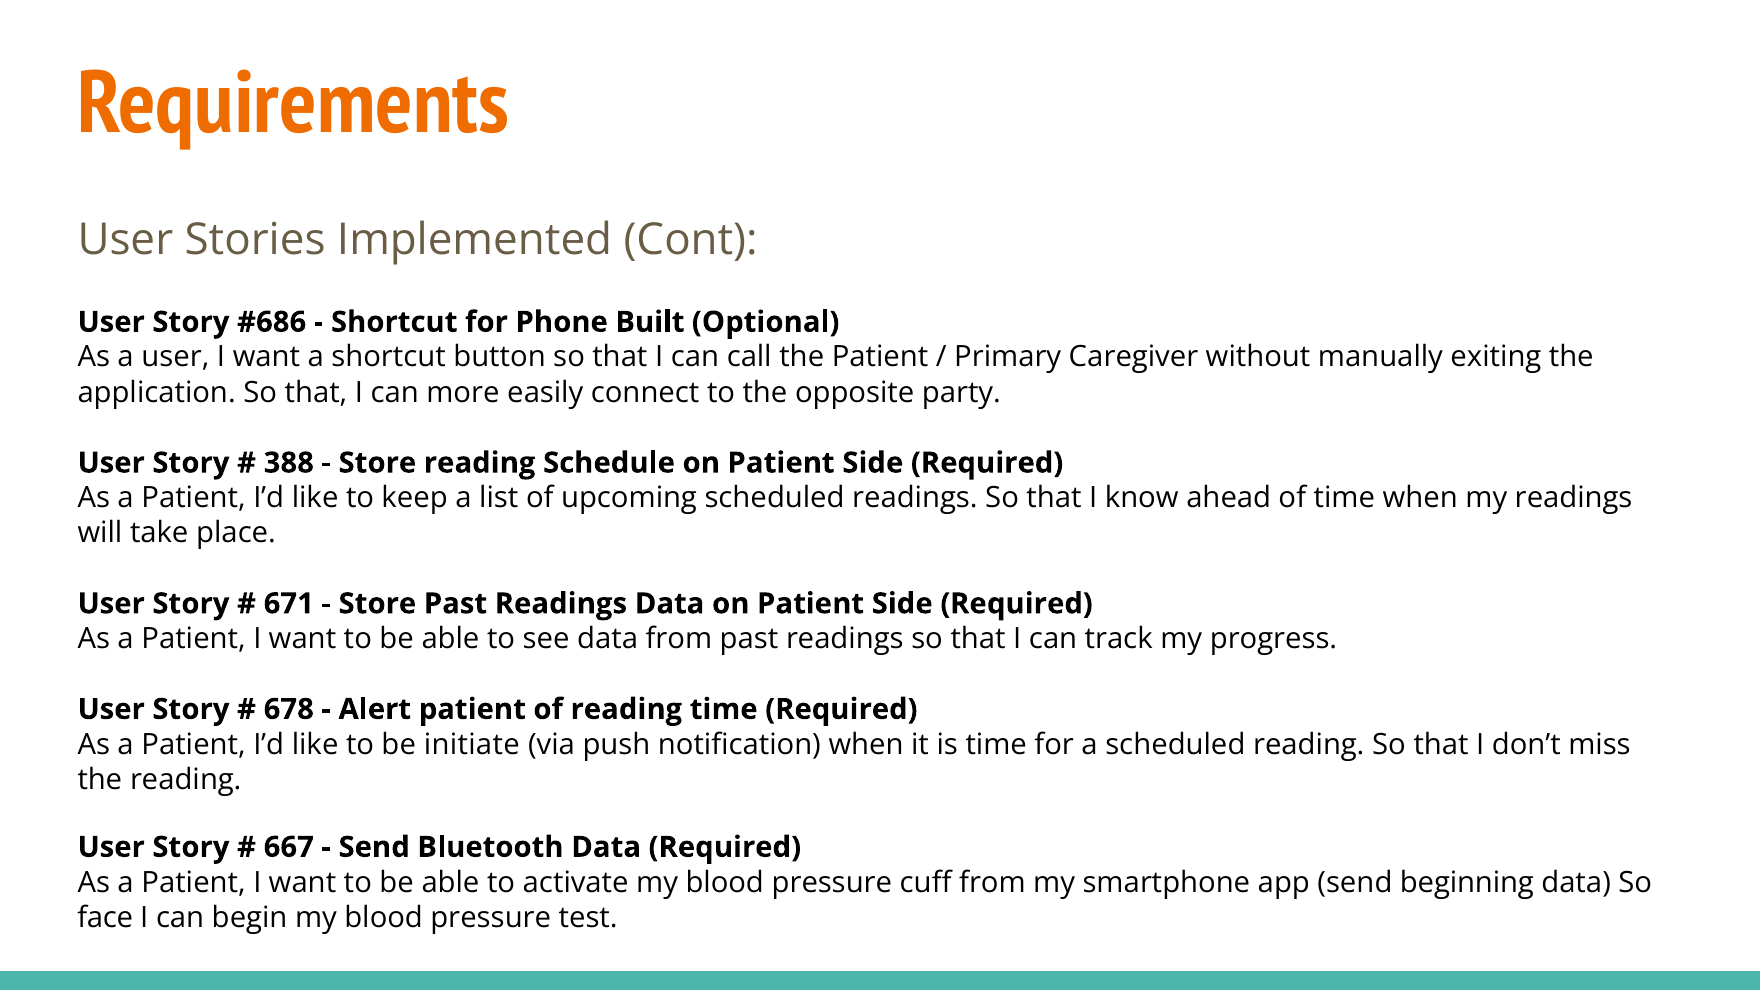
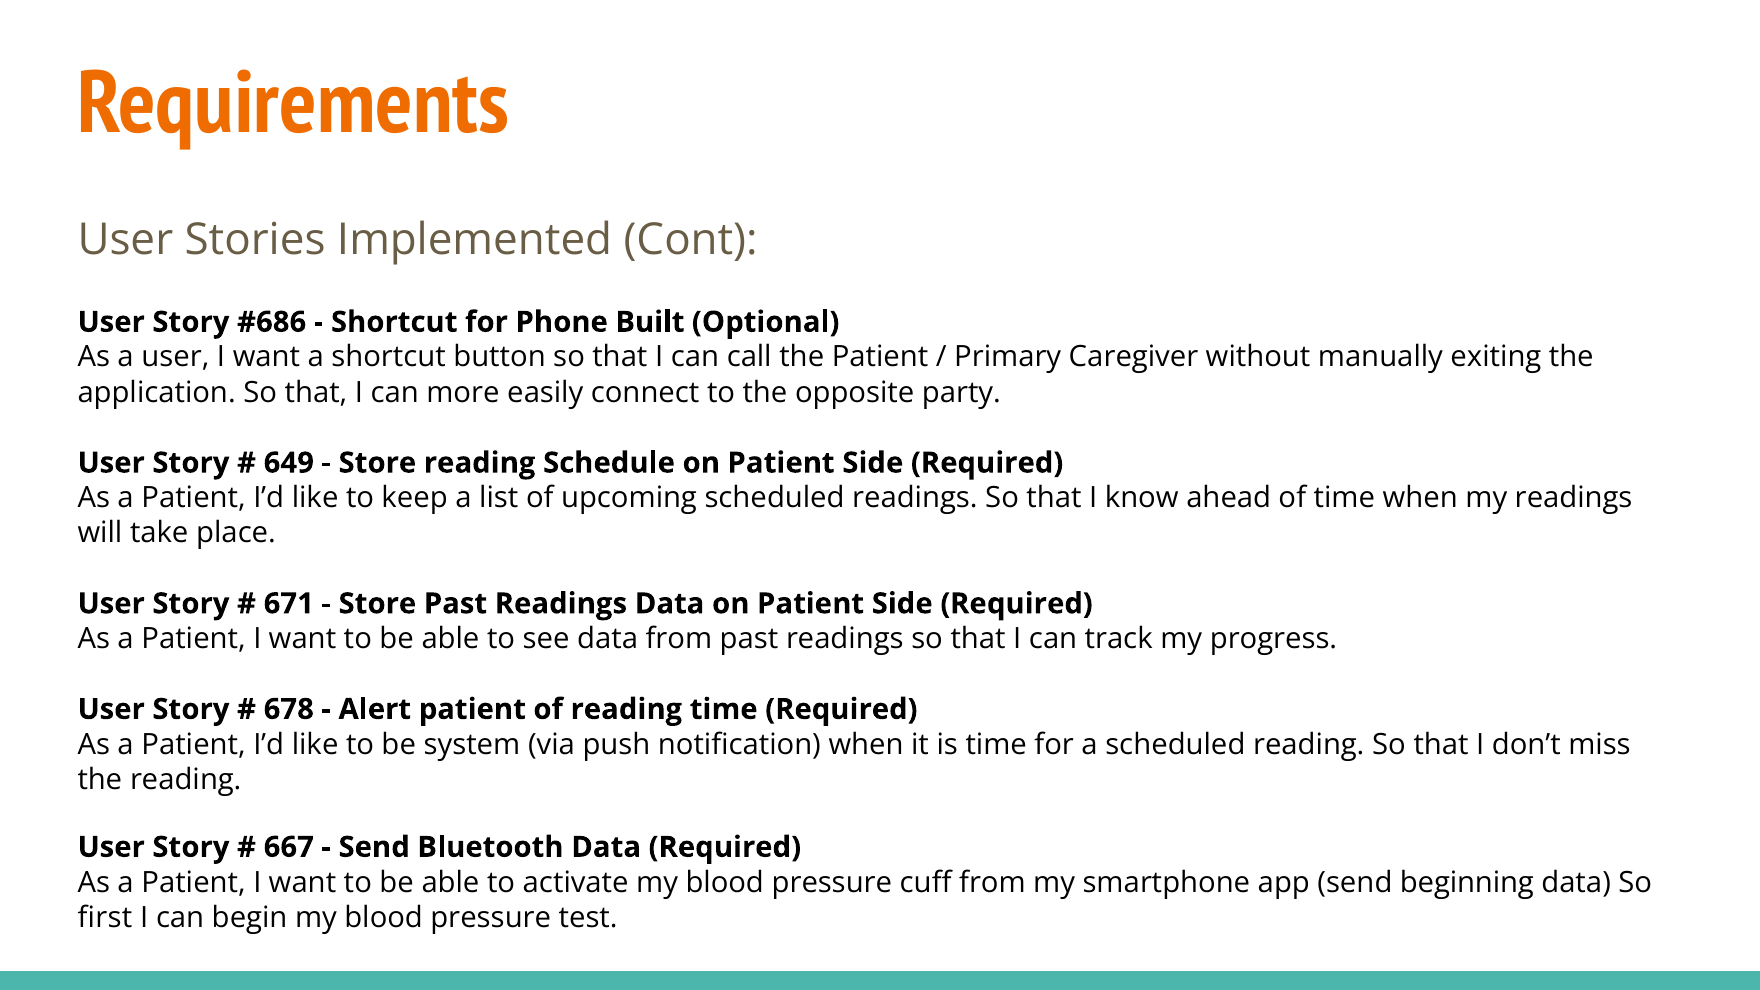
388: 388 -> 649 (289, 463)
initiate: initiate -> system (472, 744)
face: face -> first (105, 918)
